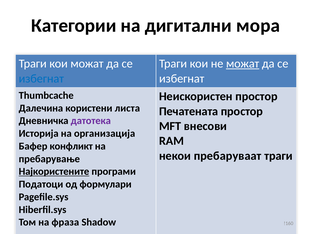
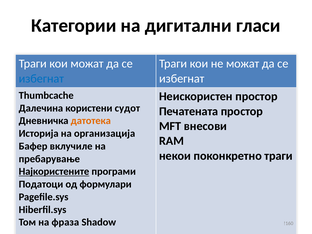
мора: мора -> гласи (258, 26)
можат underline: present -> none (243, 64)
листа: листа -> судот (127, 108)
датотека colour: purple -> orange (91, 121)
конфликт: конфликт -> вклучиле (71, 146)
пребаруваат: пребаруваат -> поконкретно (228, 156)
